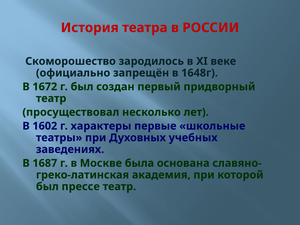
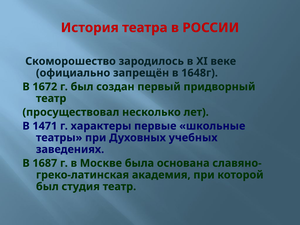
1602: 1602 -> 1471 (45, 126)
прессе: прессе -> студия (81, 187)
